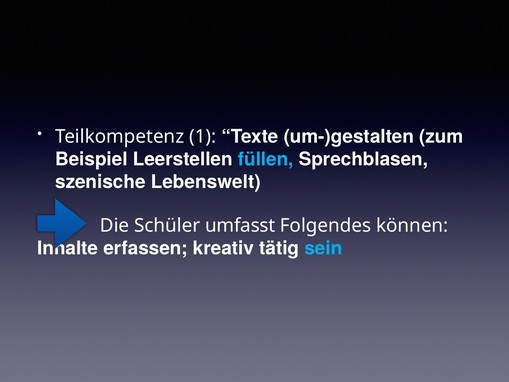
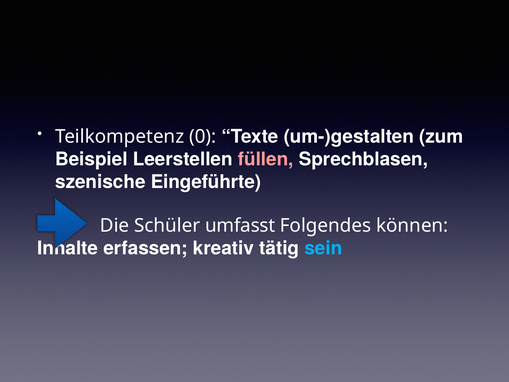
1: 1 -> 0 (203, 136)
füllen colour: light blue -> pink (266, 159)
Lebenswelt: Lebenswelt -> Eingeführte (206, 182)
